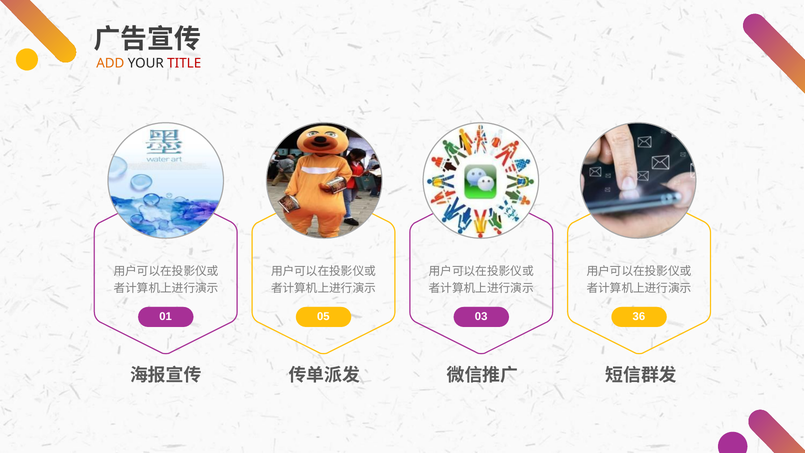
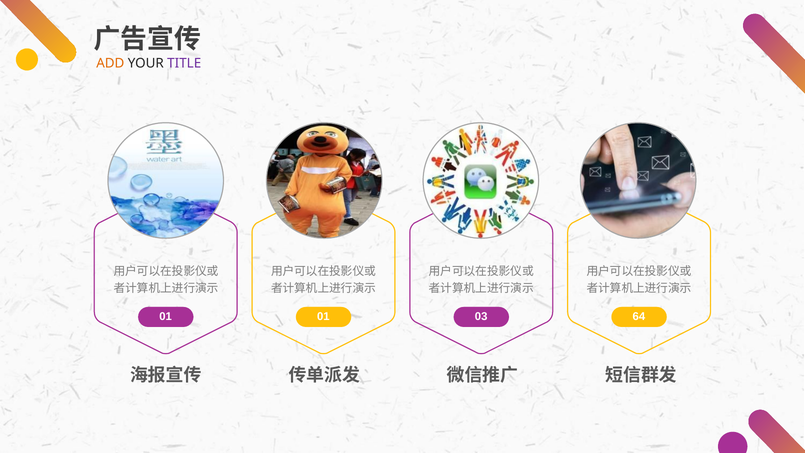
TITLE colour: red -> purple (184, 63)
01 05: 05 -> 01 (323, 316)
36: 36 -> 64 (639, 316)
